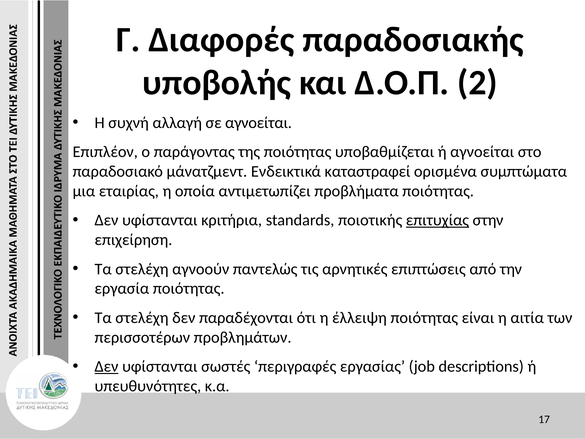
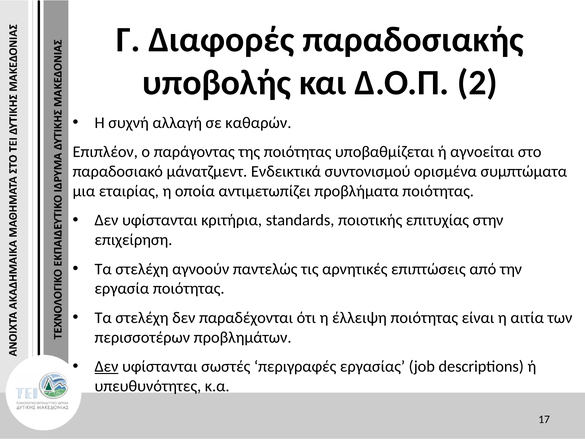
σε αγνοείται: αγνοείται -> καθαρών (258, 123)
καταστραφεί: καταστραφεί -> συντονισμού (367, 171)
επιτυχίας underline: present -> none (437, 220)
